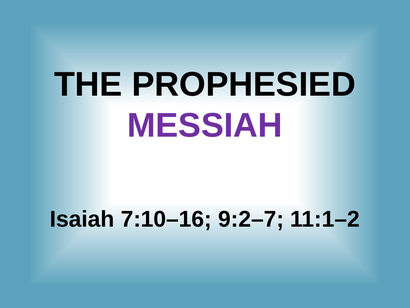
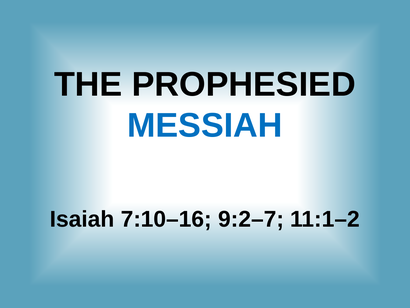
MESSIAH colour: purple -> blue (205, 125)
